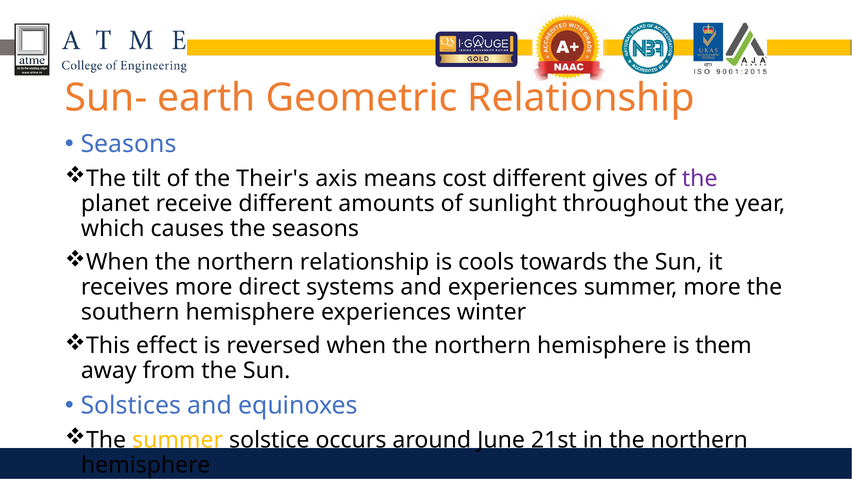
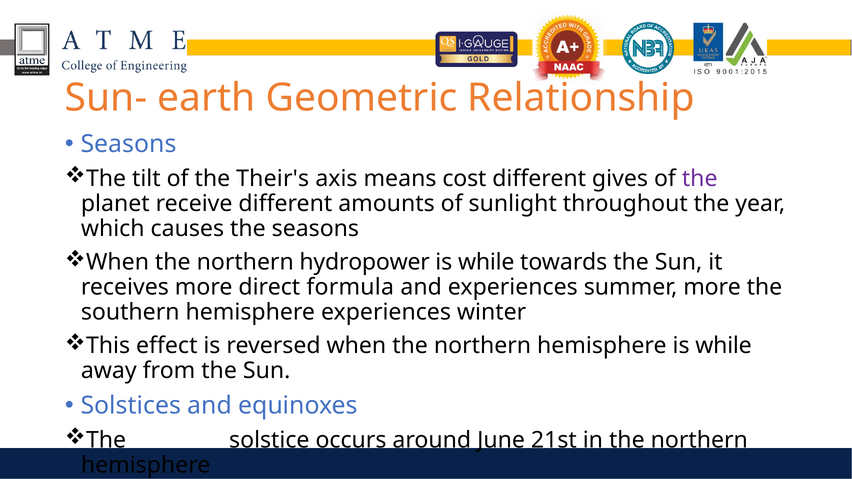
northern relationship: relationship -> hydropower (365, 262)
cools: cools -> while (486, 262)
systems: systems -> formula (350, 287)
hemisphere is them: them -> while (724, 346)
summer colour: yellow -> white (178, 440)
